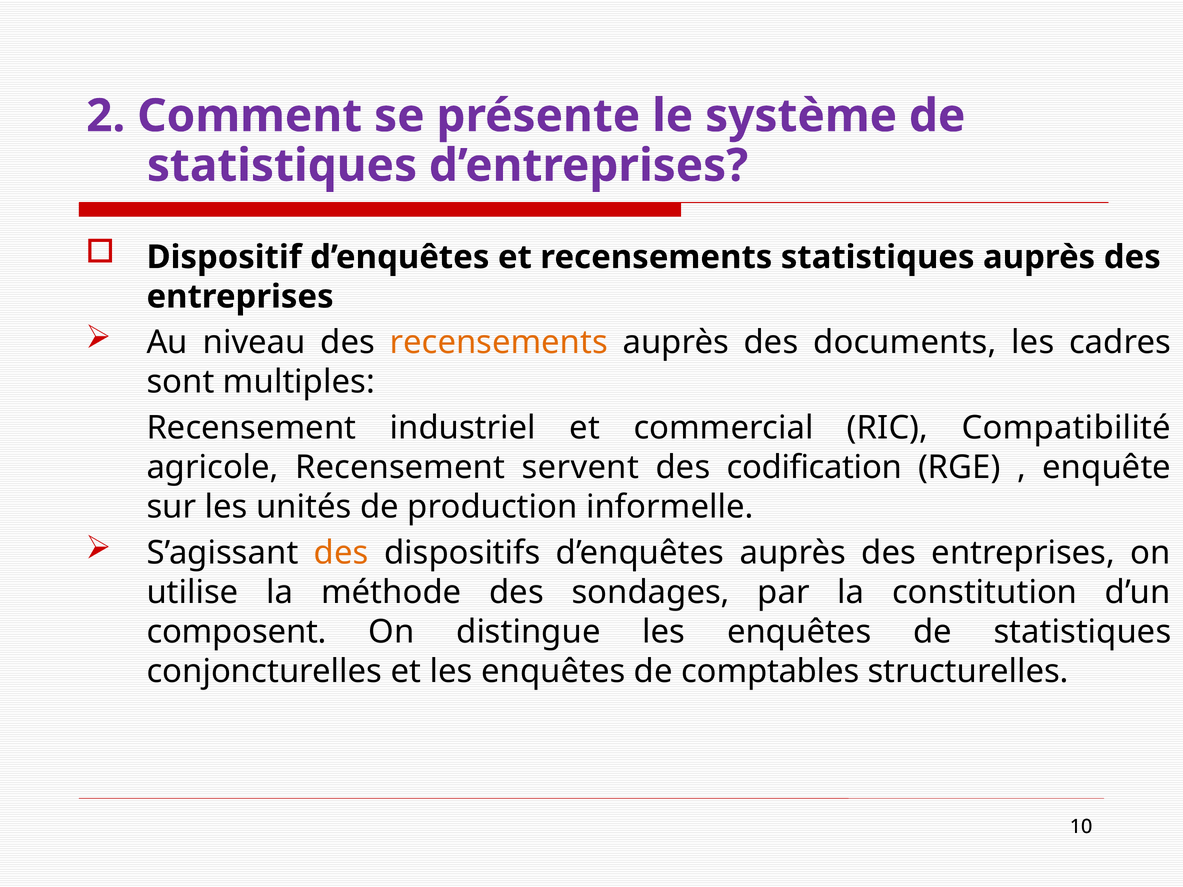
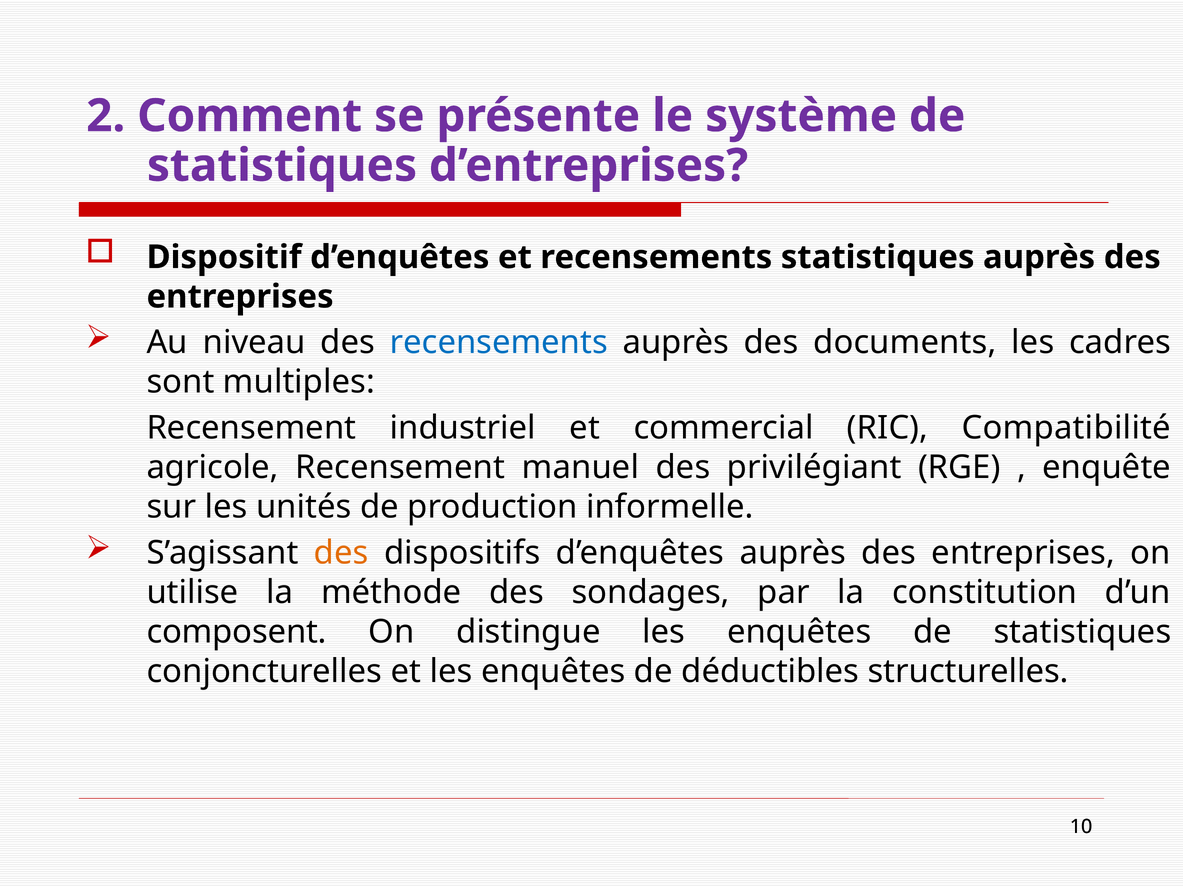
recensements colour: orange -> blue (499, 343)
servent: servent -> manuel (580, 468)
codification: codification -> privilégiant (814, 468)
comptables: comptables -> déductibles (770, 671)
